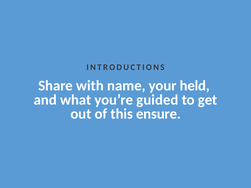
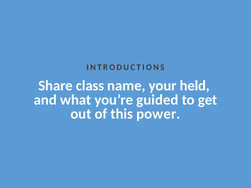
with: with -> class (90, 86)
ensure: ensure -> power (158, 114)
